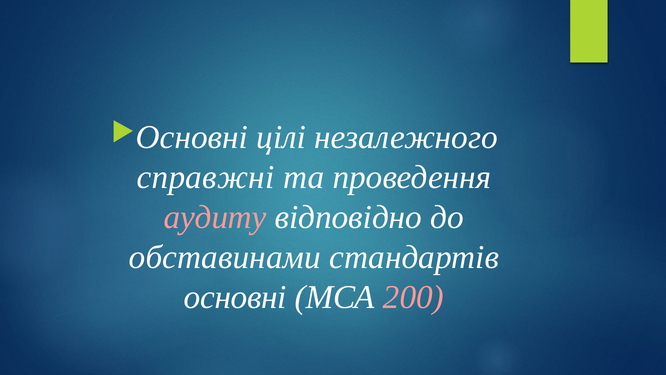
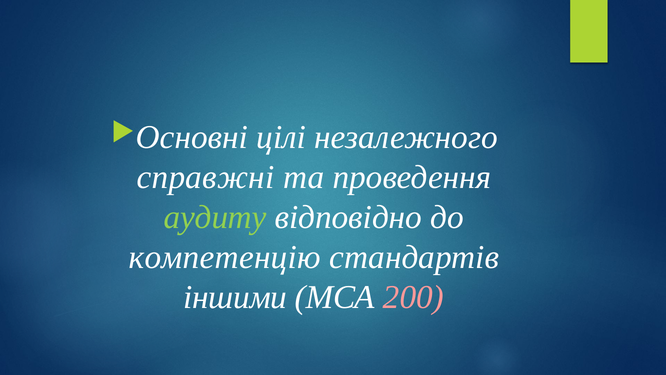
аудиту colour: pink -> light green (215, 217)
обставинами: обставинами -> компетенцію (225, 257)
основні: основні -> іншими (235, 297)
